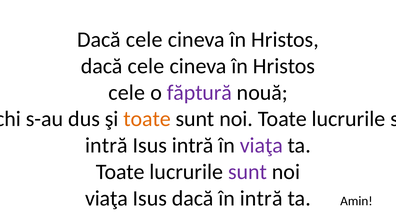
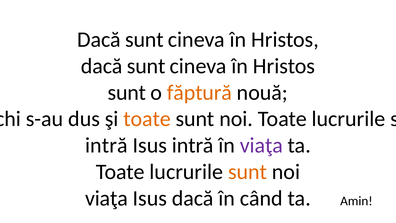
cele: cele -> sunt (144, 40)
cele: cele -> sunt (146, 66)
cele: cele -> sunt (127, 92)
făptură colour: purple -> orange (199, 92)
sunt colour: purple -> orange (248, 172)
în intră: intră -> când (261, 198)
